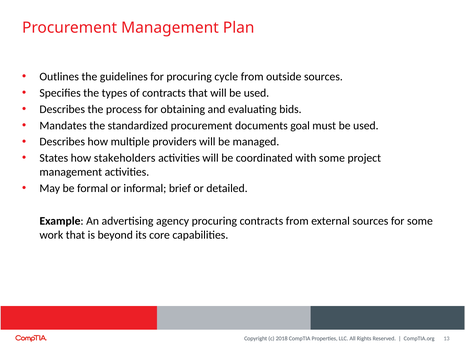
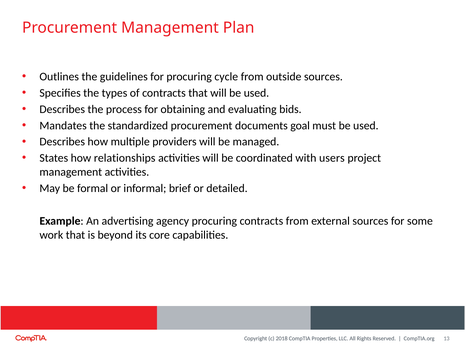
stakeholders: stakeholders -> relationships (125, 158)
with some: some -> users (332, 158)
